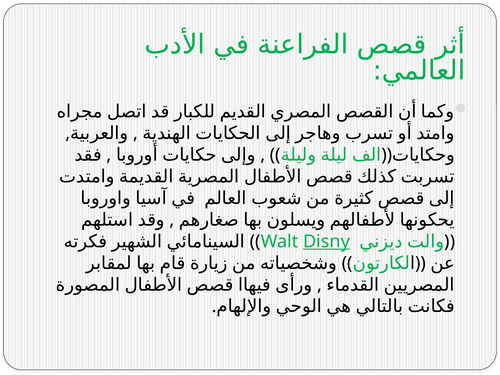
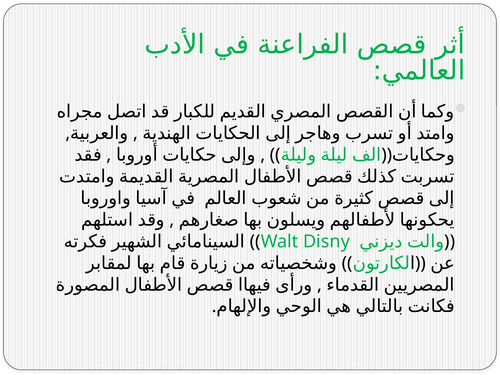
Disny underline: present -> none (326, 241)
